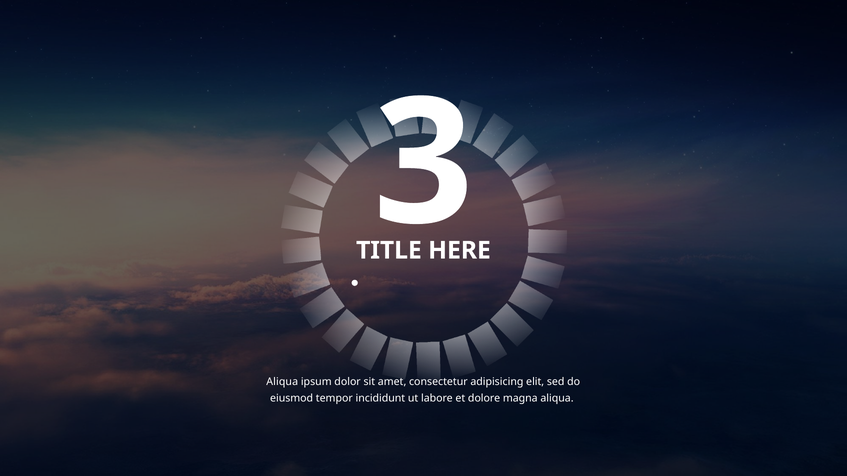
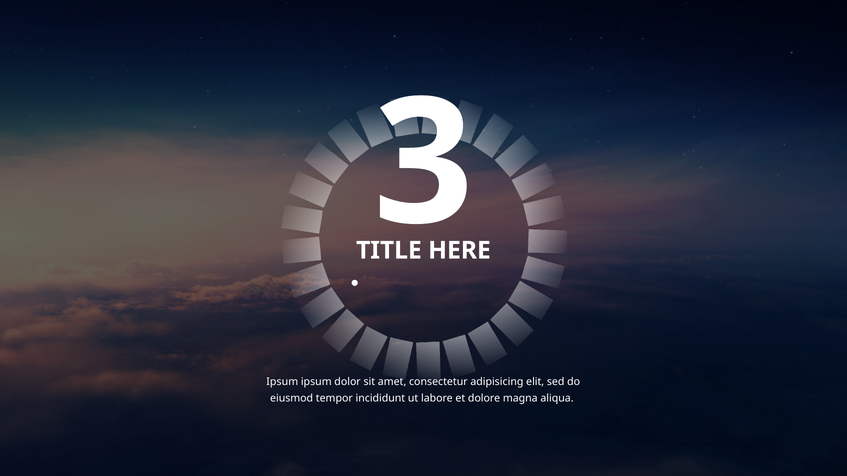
Aliqua: Aliqua -> Ipsum (282, 382)
